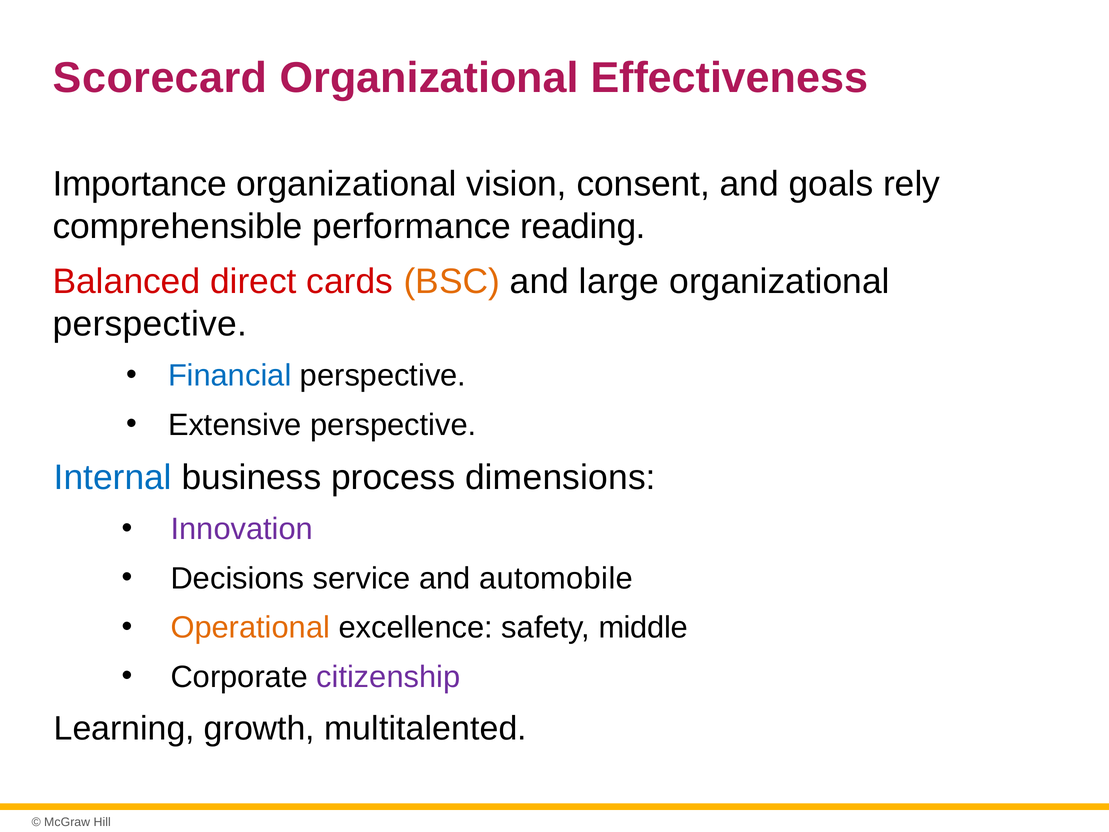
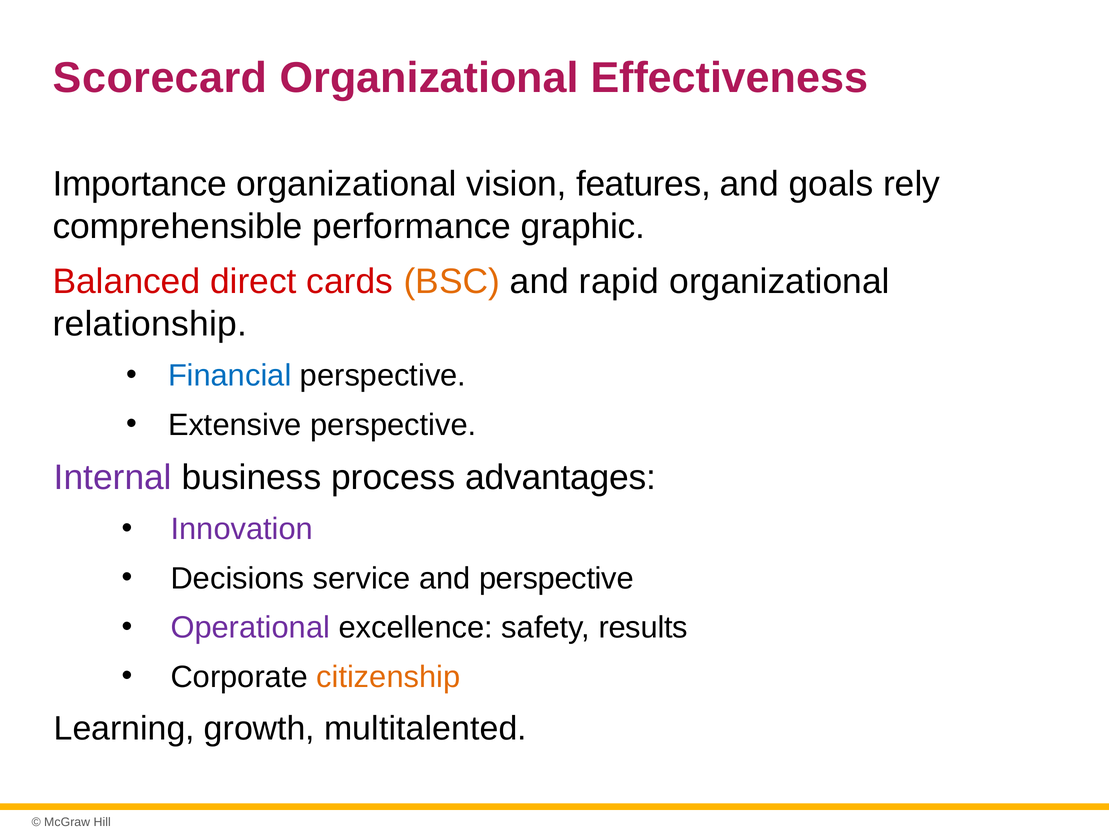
consent: consent -> features (643, 184)
reading: reading -> graphic (583, 227)
large: large -> rapid (619, 281)
perspective: perspective -> relationship (150, 324)
Internal colour: blue -> purple (113, 477)
dimensions: dimensions -> advantages (561, 477)
and automobile: automobile -> perspective (556, 578)
Operational colour: orange -> purple (250, 628)
middle: middle -> results (643, 628)
citizenship colour: purple -> orange (388, 677)
